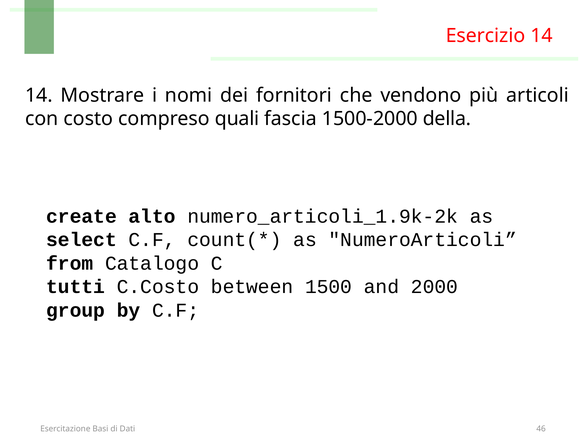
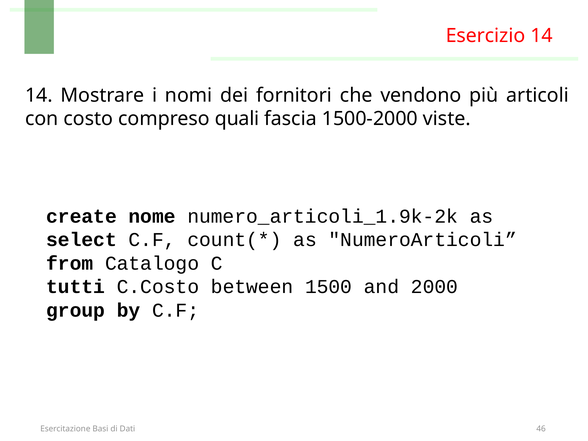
della: della -> viste (447, 119)
alto: alto -> nome (152, 216)
